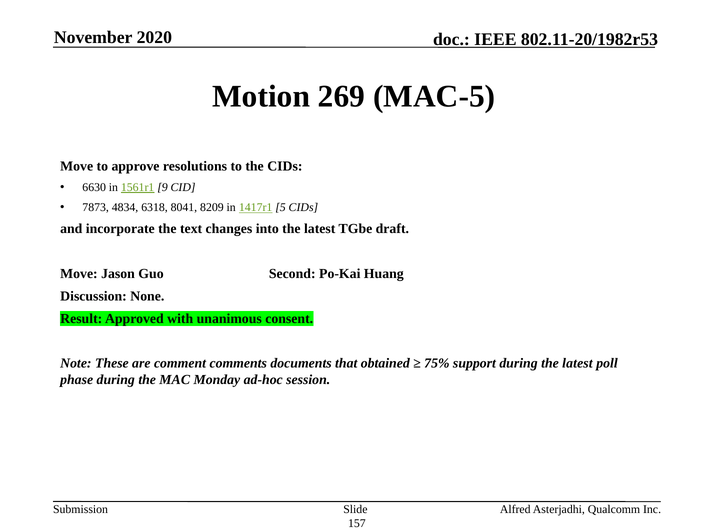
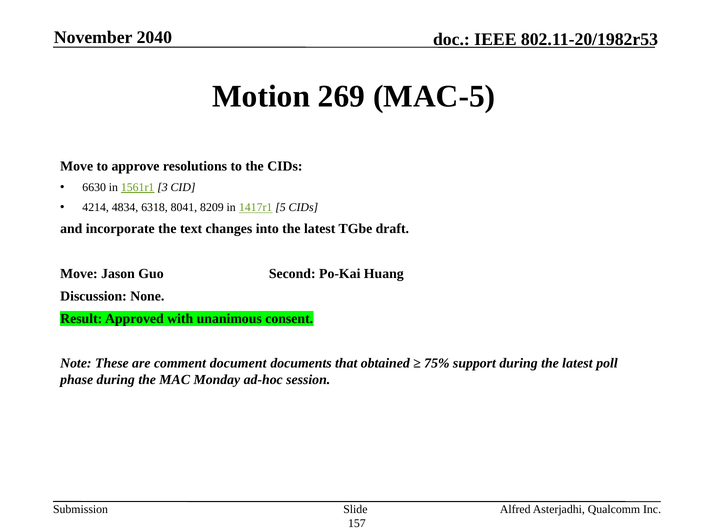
2020: 2020 -> 2040 (154, 38)
9: 9 -> 3 (163, 187)
7873: 7873 -> 4214 (96, 207)
comments: comments -> document (238, 363)
